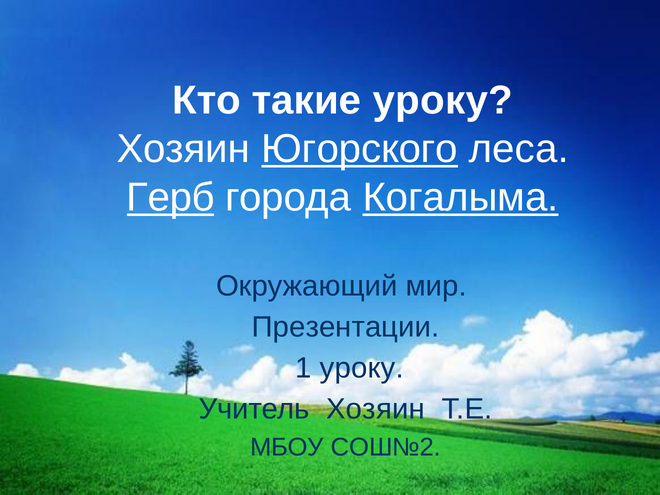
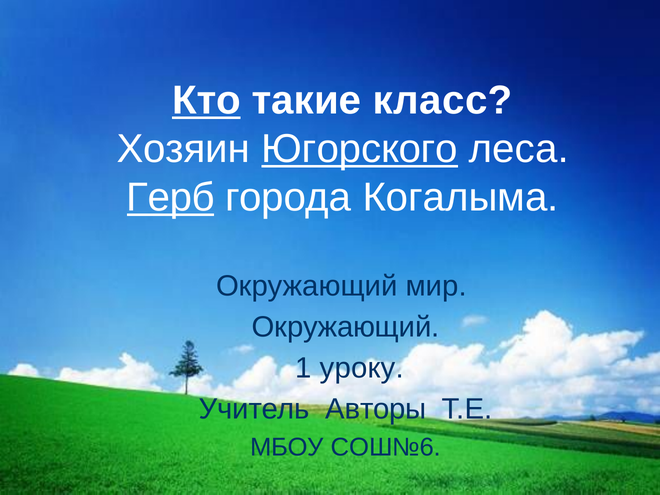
Кто underline: none -> present (206, 101)
такие уроку: уроку -> класс (443, 101)
Когалыма underline: present -> none (461, 197)
Презентации: Презентации -> Окружающий (346, 327)
Учитель Хозяин: Хозяин -> Авторы (376, 409)
СОШ№2: СОШ№2 -> СОШ№6 (386, 447)
